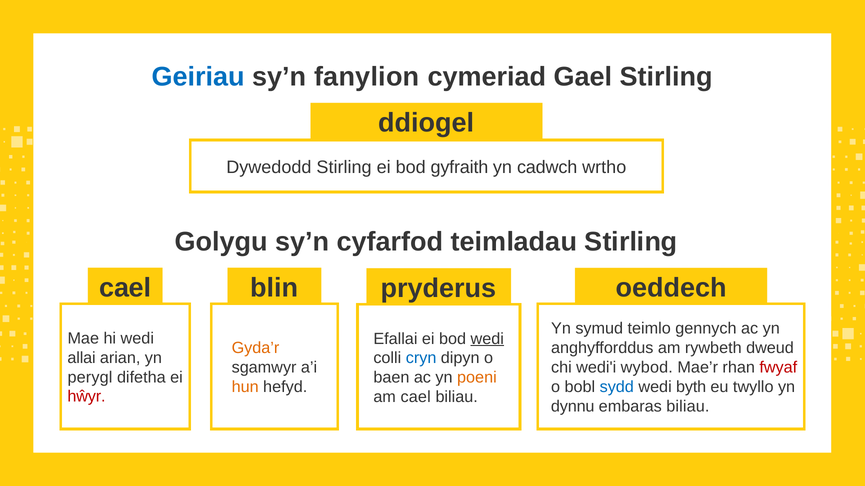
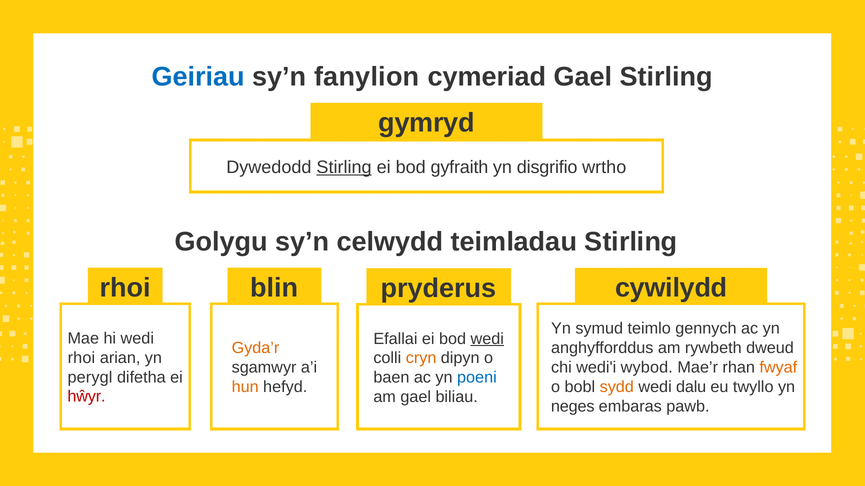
ddiogel: ddiogel -> gymryd (427, 123)
Stirling underline: none -> present (344, 167)
cadwch: cadwch -> disgrifio (547, 167)
cyfarfod: cyfarfod -> celwydd (390, 242)
cael: cael -> rhoi (125, 288)
oeddech: oeddech -> cywilydd (671, 288)
allai: allai -> rhoi (81, 358)
cryn colour: blue -> orange (421, 359)
fwyaf colour: red -> orange (778, 368)
poeni colour: orange -> blue (477, 378)
sydd colour: blue -> orange (617, 387)
byth: byth -> dalu (691, 387)
am cael: cael -> gael (416, 397)
dynnu: dynnu -> neges (573, 407)
embaras biliau: biliau -> pawb (688, 407)
